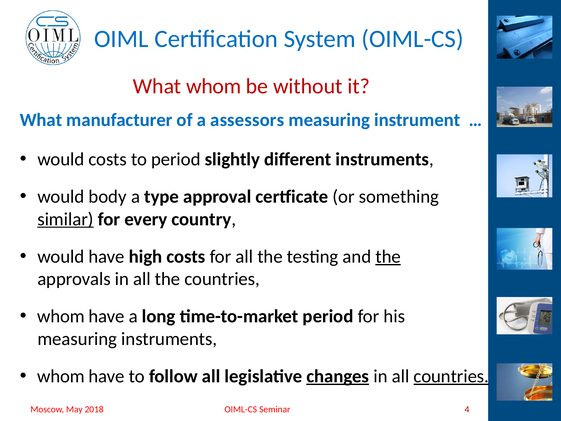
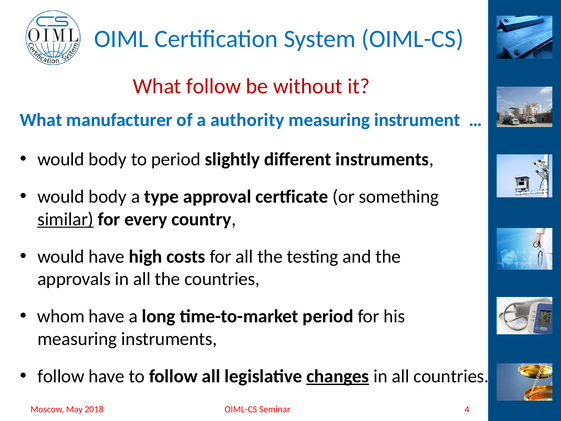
What whom: whom -> follow (214, 86)
assessors: assessors -> authority (247, 120)
costs: costs -> body (108, 159)
the underline: present -> none (388, 256)
whom: whom -> follow (61, 376)
countries underline: present -> none (451, 376)
